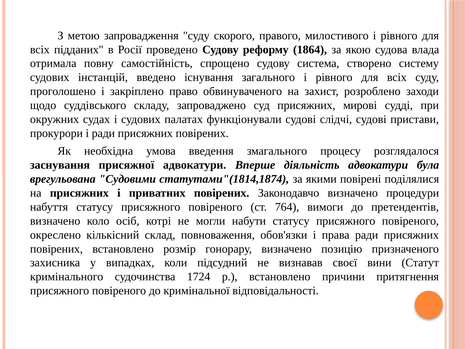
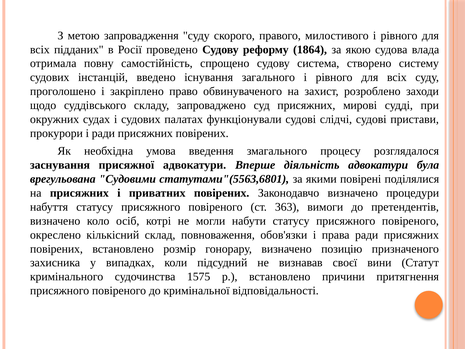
статутами"(1814,1874: статутами"(1814,1874 -> статутами"(5563,6801 (224, 179)
764: 764 -> 363 (287, 207)
1724: 1724 -> 1575 (199, 277)
